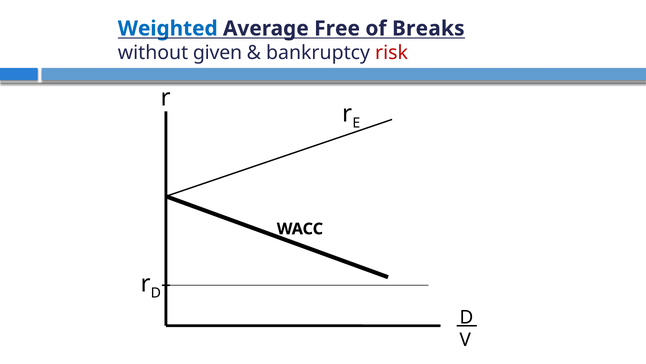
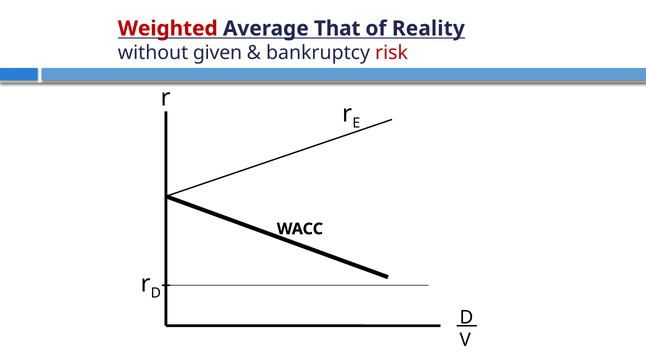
Weighted colour: blue -> red (168, 28)
Free: Free -> That (337, 28)
Breaks: Breaks -> Reality (428, 28)
